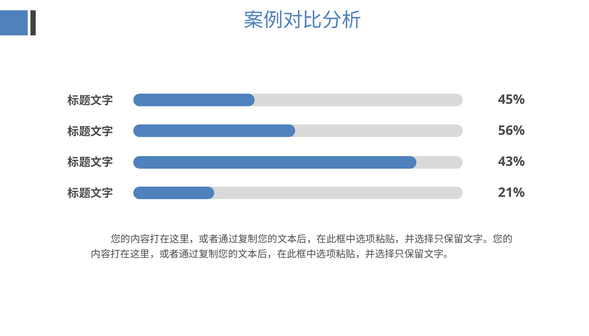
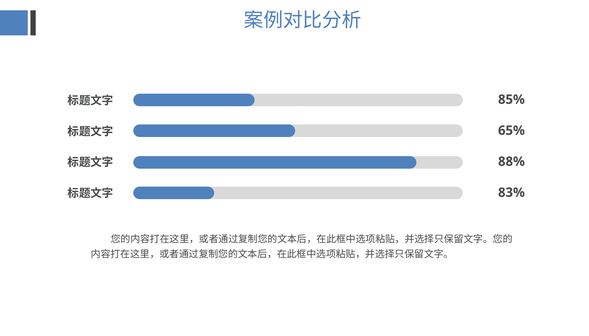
45%: 45% -> 85% (511, 100)
56%: 56% -> 65% (511, 131)
43%: 43% -> 88% (511, 162)
21%: 21% -> 83% (511, 193)
